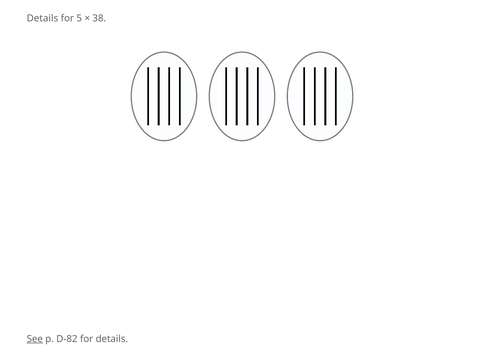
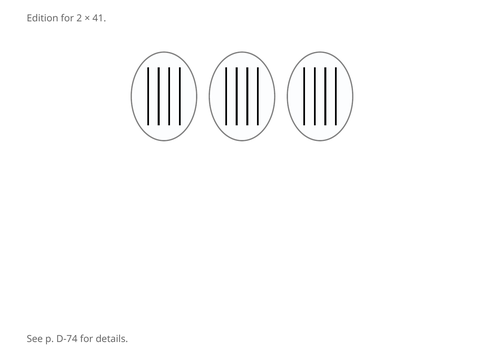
Details: Details -> Edition (43, 18)
5: 5 -> 2 (79, 18)
38: 38 -> 41 (99, 18)
See underline: present -> none (35, 339)
D-82: D-82 -> D-74 (67, 339)
